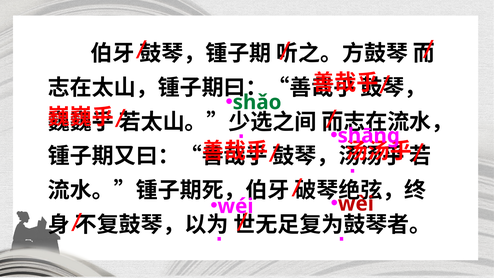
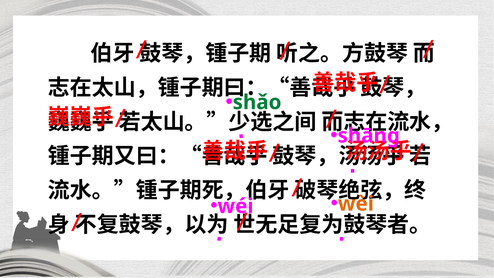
wèi colour: red -> orange (356, 204)
